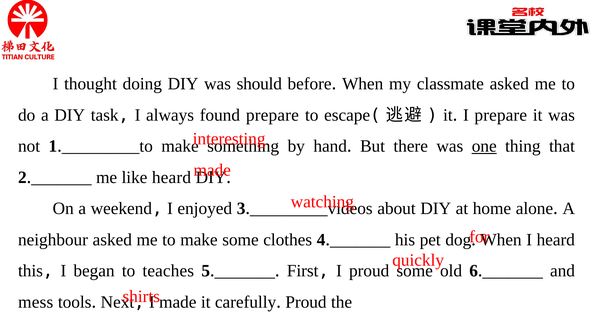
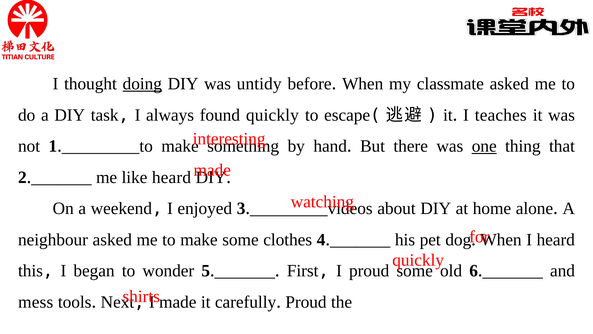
doing underline: none -> present (142, 84)
should: should -> untidy (259, 84)
found prepare: prepare -> quickly (272, 115)
I prepare: prepare -> teaches (501, 115)
teaches: teaches -> wonder (168, 271)
